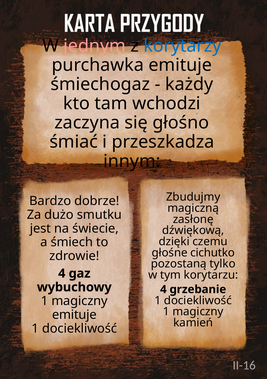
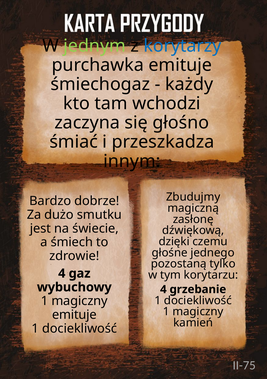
jednym colour: pink -> light green (95, 46)
cichutko: cichutko -> jednego (213, 253)
II-16: II-16 -> II-75 (244, 366)
